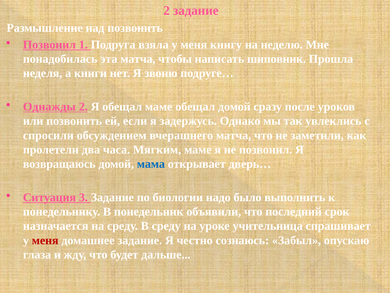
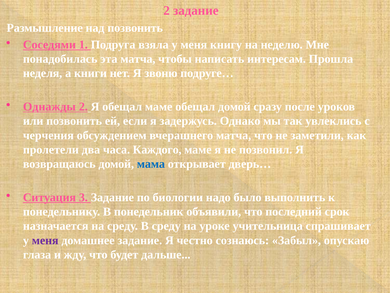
Позвонил: Позвонил -> Соседями (49, 45)
шиповник: шиповник -> интересам (277, 59)
спросили: спросили -> черчения (48, 135)
Мягким: Мягким -> Каждого (157, 149)
меня colour: red -> purple (45, 240)
